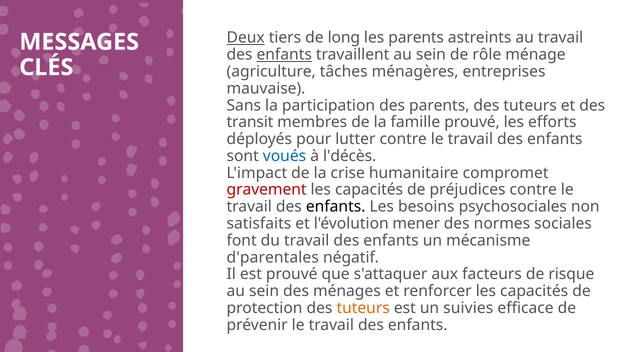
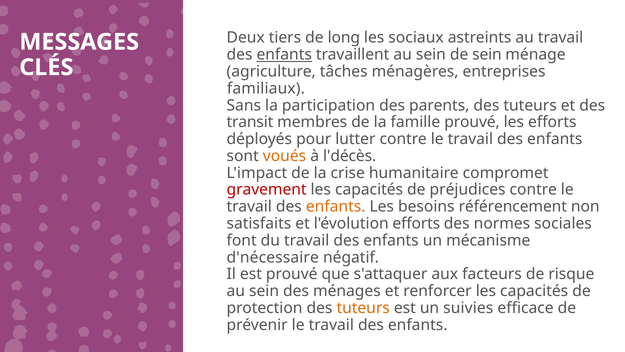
Deux underline: present -> none (246, 38)
les parents: parents -> sociaux (416, 38)
de rôle: rôle -> sein (487, 55)
mauvaise: mauvaise -> familiaux (266, 88)
voués colour: blue -> orange (285, 156)
enfants colour: black -> orange (336, 206)
psychosociales: psychosociales -> référencement (513, 206)
l'évolution mener: mener -> efforts (416, 223)
d'parentales: d'parentales -> d'nécessaire (273, 257)
